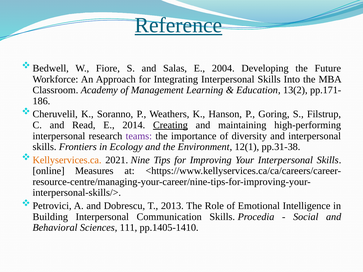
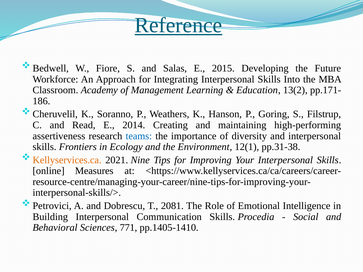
2004: 2004 -> 2015 (223, 68)
Creating underline: present -> none (170, 125)
interpersonal: interpersonal -> assertiveness (59, 136)
teams colour: purple -> blue (139, 136)
2013: 2013 -> 2081 (172, 206)
111: 111 -> 771 (128, 228)
